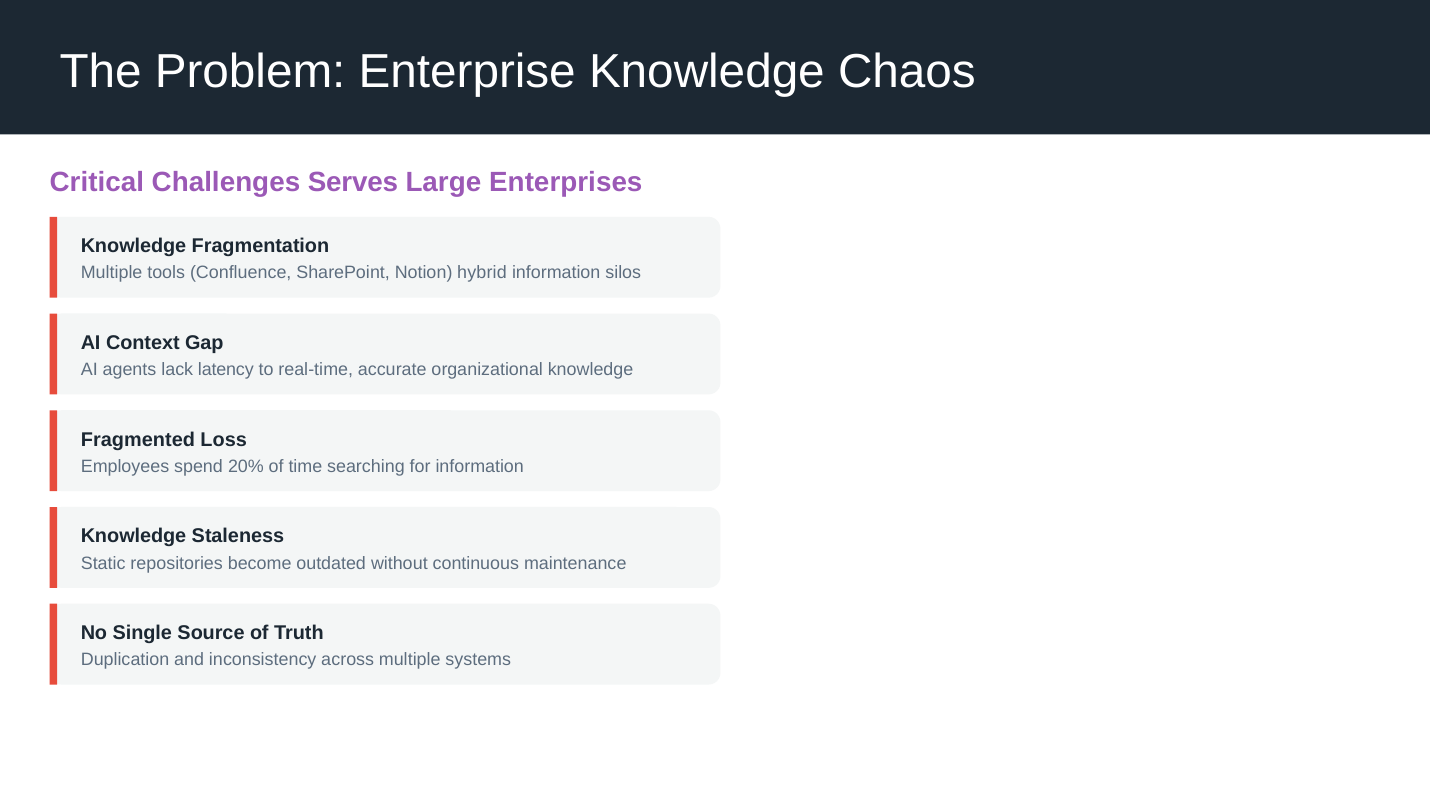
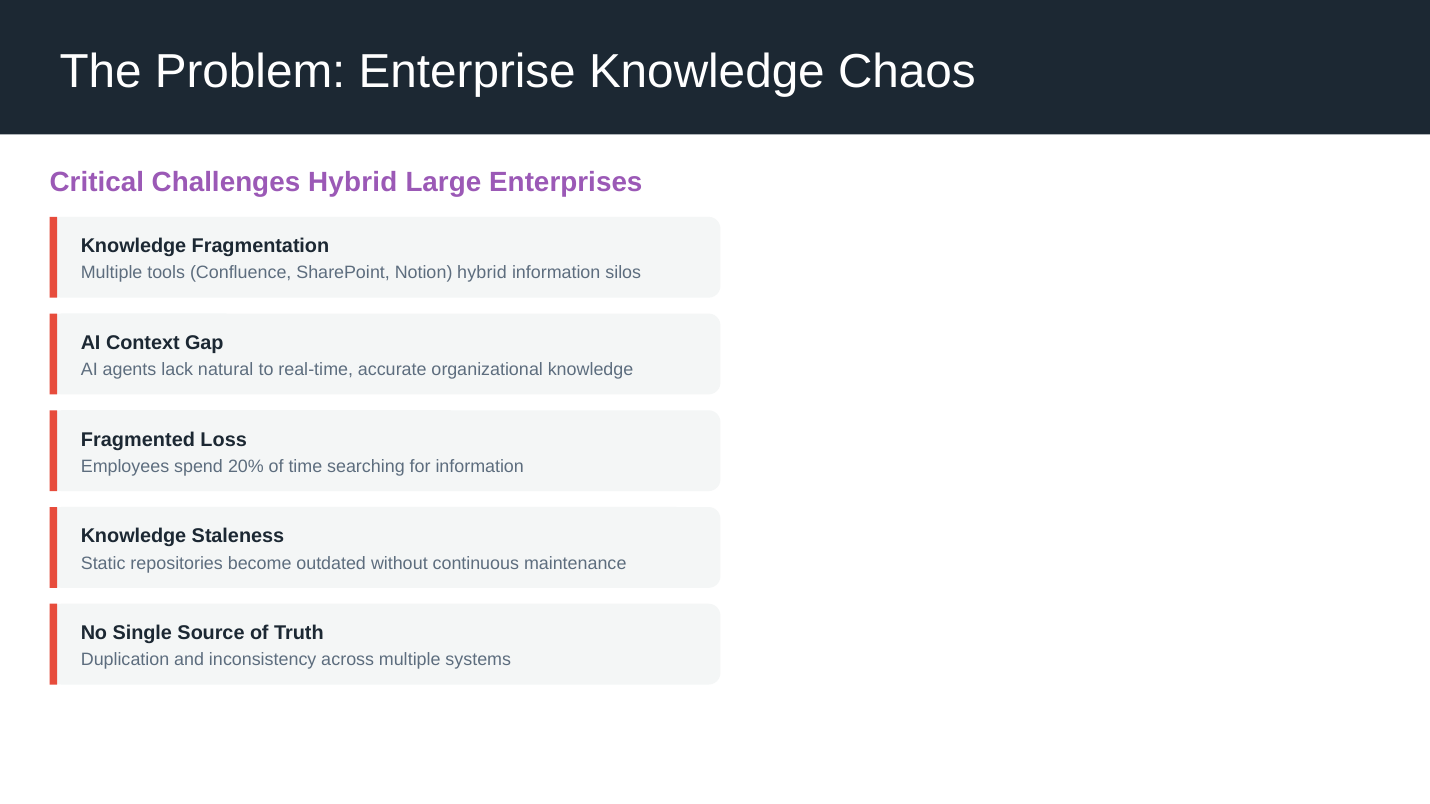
Challenges Serves: Serves -> Hybrid (353, 183)
latency: latency -> natural (226, 370)
